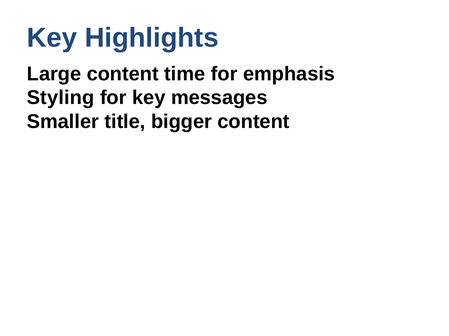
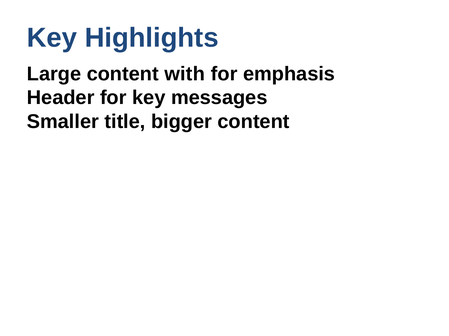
time: time -> with (185, 74)
Styling: Styling -> Header (61, 98)
